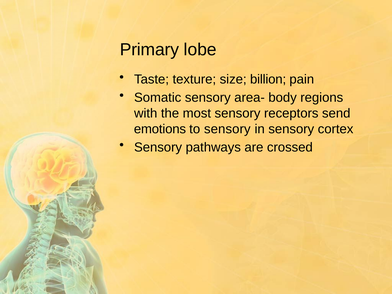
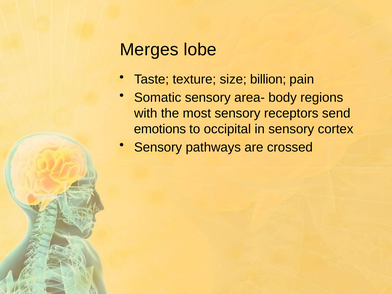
Primary: Primary -> Merges (149, 50)
to sensory: sensory -> occipital (227, 129)
